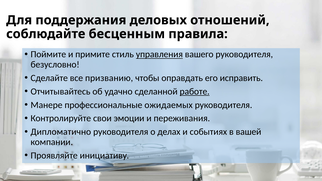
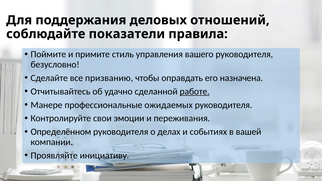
бесценным: бесценным -> показатели (127, 34)
управления underline: present -> none (159, 54)
исправить: исправить -> назначена (241, 78)
Дипломатично: Дипломатично -> Определённом (61, 132)
